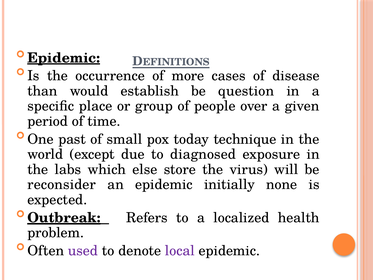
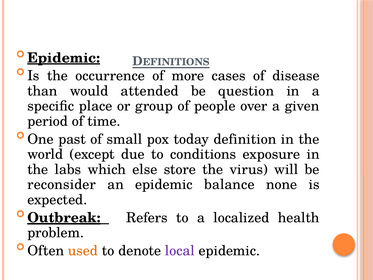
establish: establish -> attended (150, 91)
technique: technique -> definition (245, 139)
diagnosed: diagnosed -> conditions (203, 154)
initially: initially -> balance (229, 184)
used colour: purple -> orange (83, 251)
